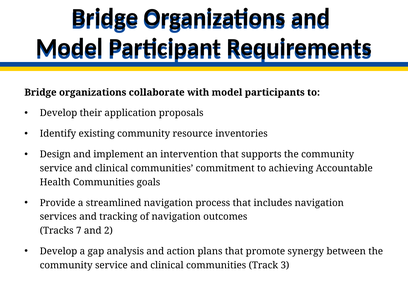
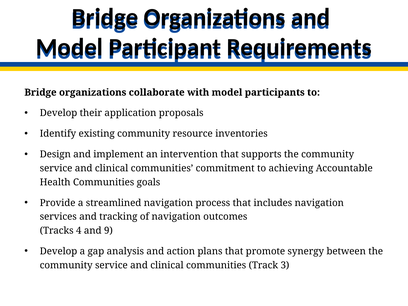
7: 7 -> 4 (79, 231)
2: 2 -> 9 (108, 231)
